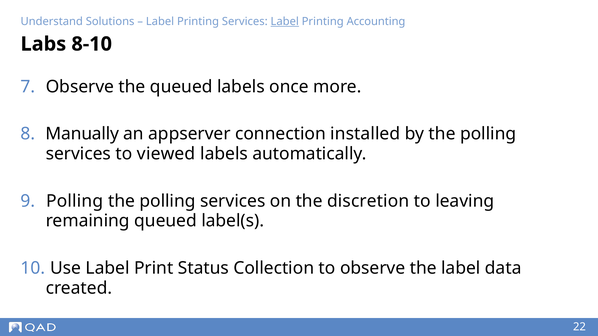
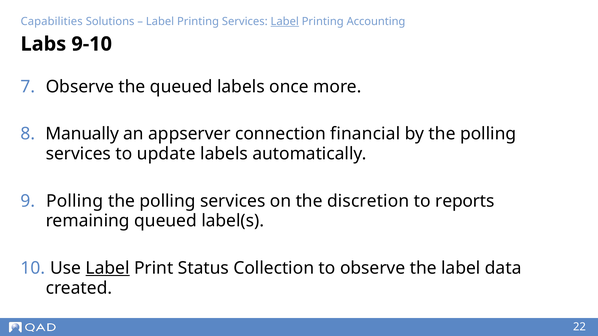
Understand: Understand -> Capabilities (52, 22)
8-10: 8-10 -> 9-10 (92, 44)
installed: installed -> financial (365, 134)
viewed: viewed -> update (166, 154)
leaving: leaving -> reports (465, 201)
Label underline: none -> present (108, 268)
